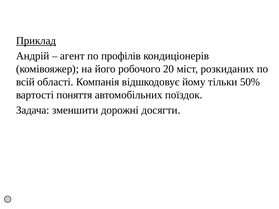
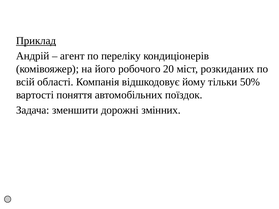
профілів: профілів -> переліку (121, 56)
досягти: досягти -> змінних (161, 110)
